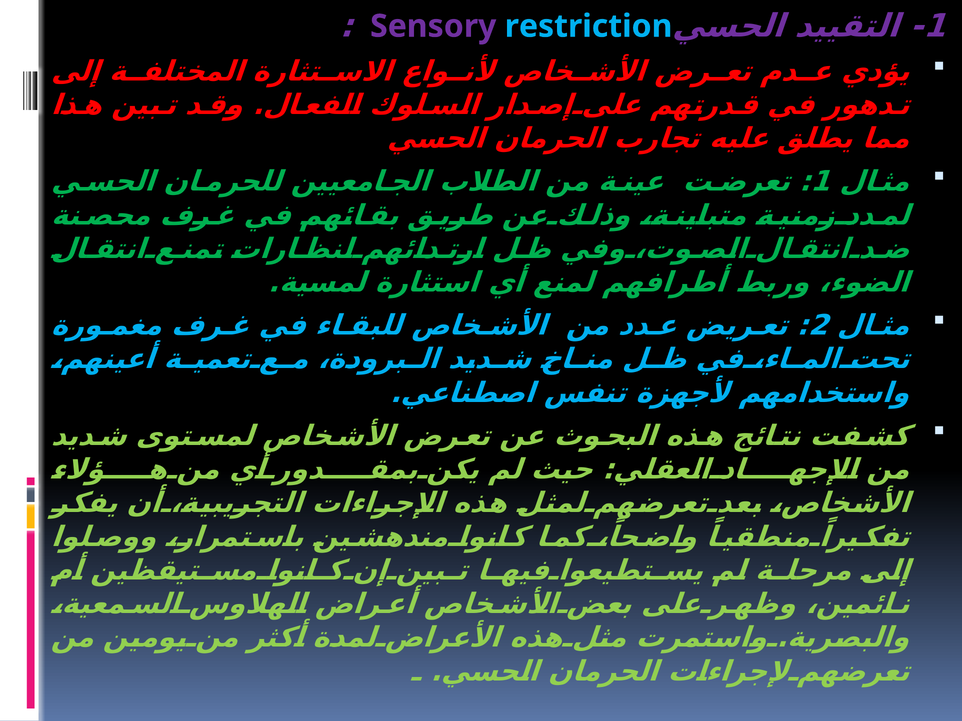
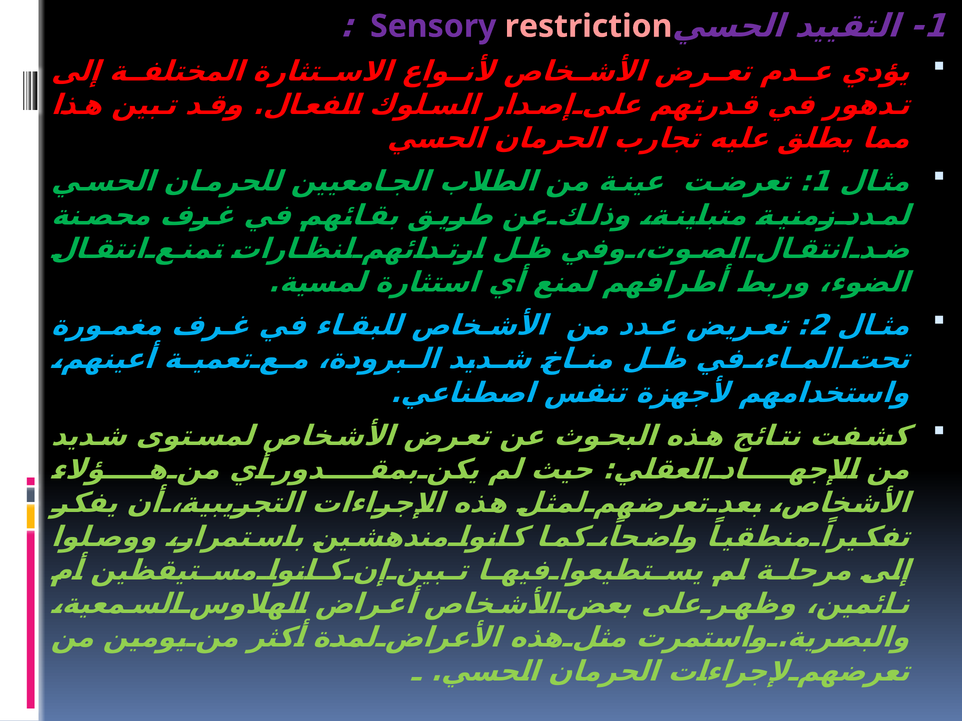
restriction colour: light blue -> pink (589, 26)
